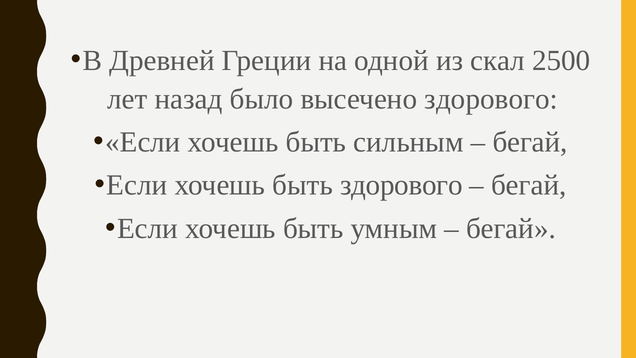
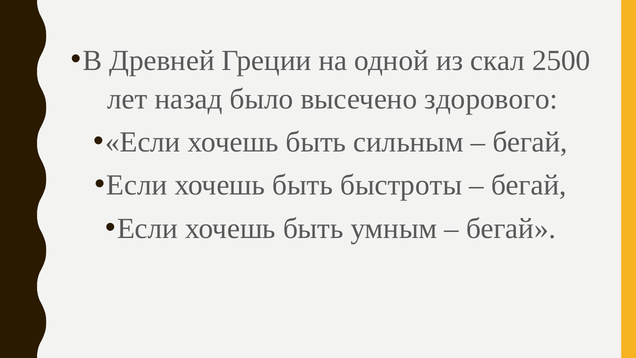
быть здорового: здорового -> быстроты (401, 185)
